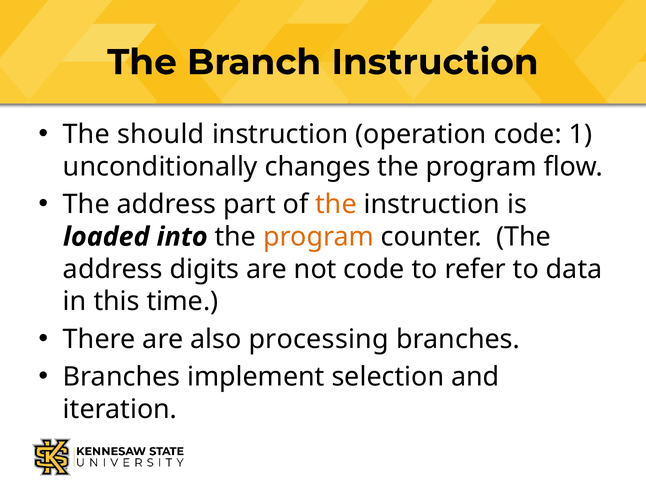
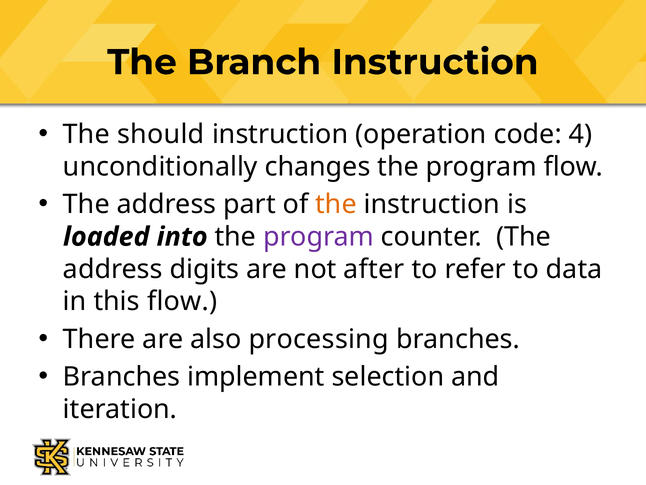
1: 1 -> 4 (580, 134)
program colour: orange -> purple (319, 237)
not code: code -> after (374, 269)
this time: time -> flow (182, 301)
